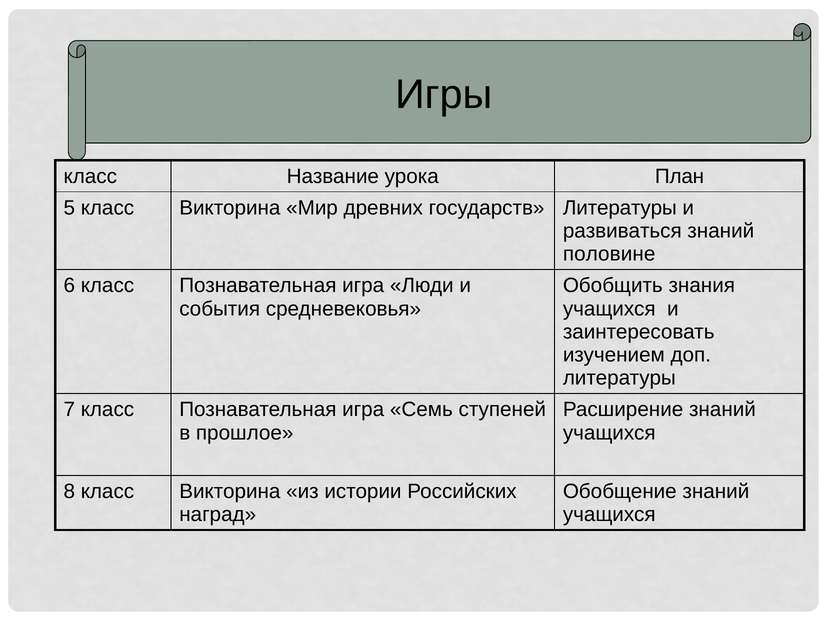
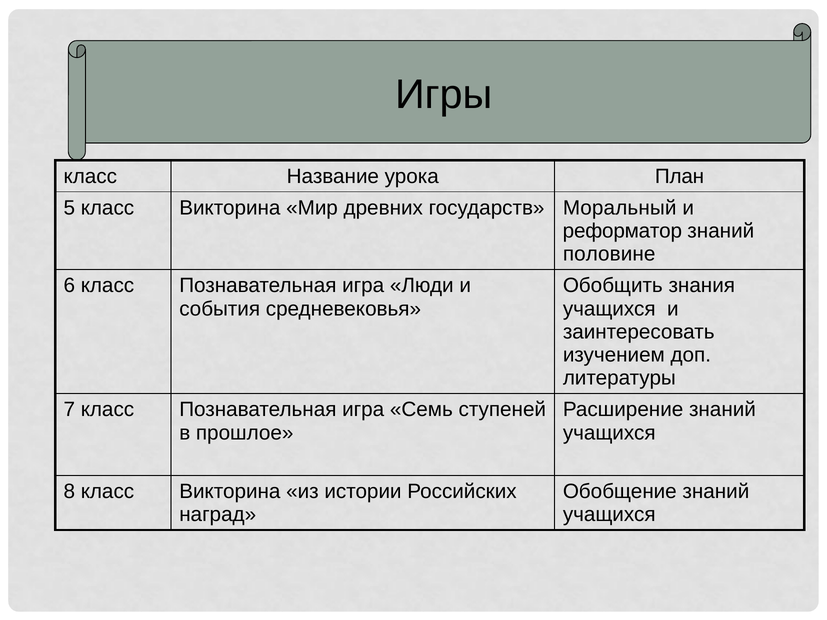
государств Литературы: Литературы -> Моральный (620, 208)
развиваться: развиваться -> реформатор (622, 231)
